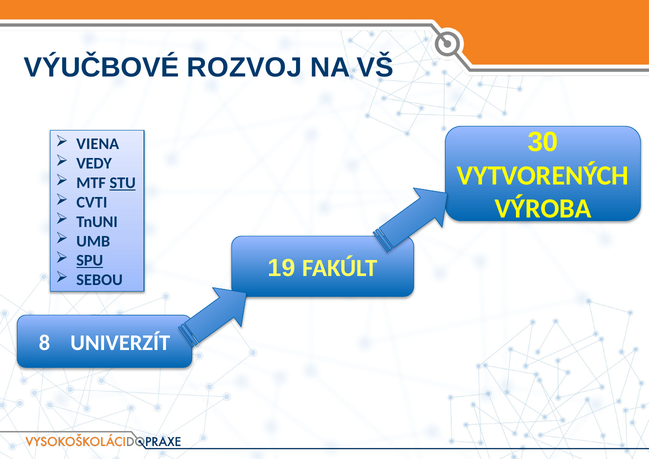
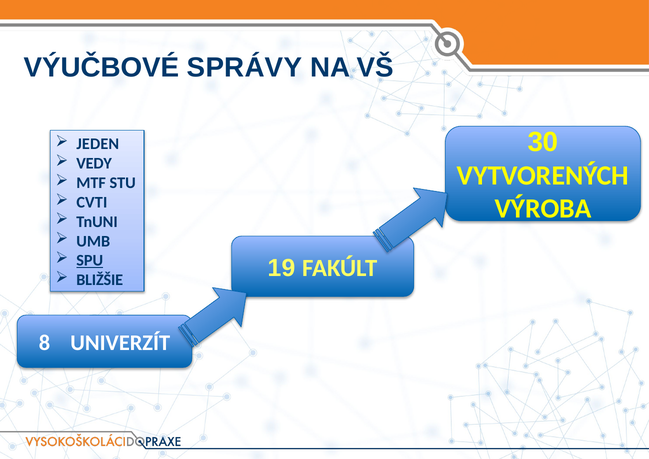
ROZVOJ: ROZVOJ -> SPRÁVY (245, 67)
VIENA: VIENA -> JEDEN (98, 144)
STU underline: present -> none (123, 183)
SEBOU: SEBOU -> BLIŽŠIE (100, 280)
